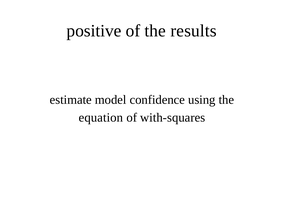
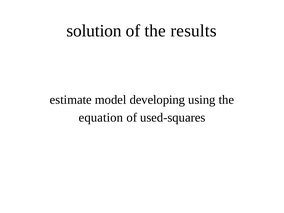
positive: positive -> solution (94, 31)
confidence: confidence -> developing (157, 100)
with-squares: with-squares -> used-squares (173, 117)
